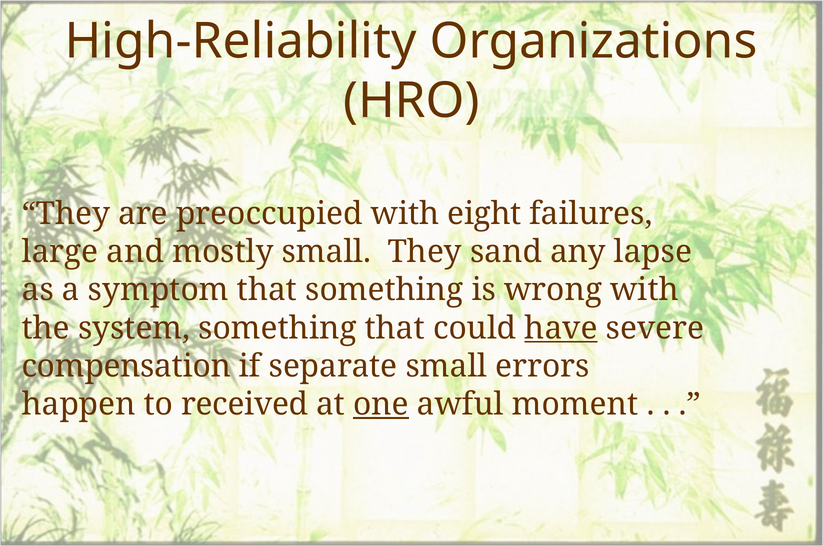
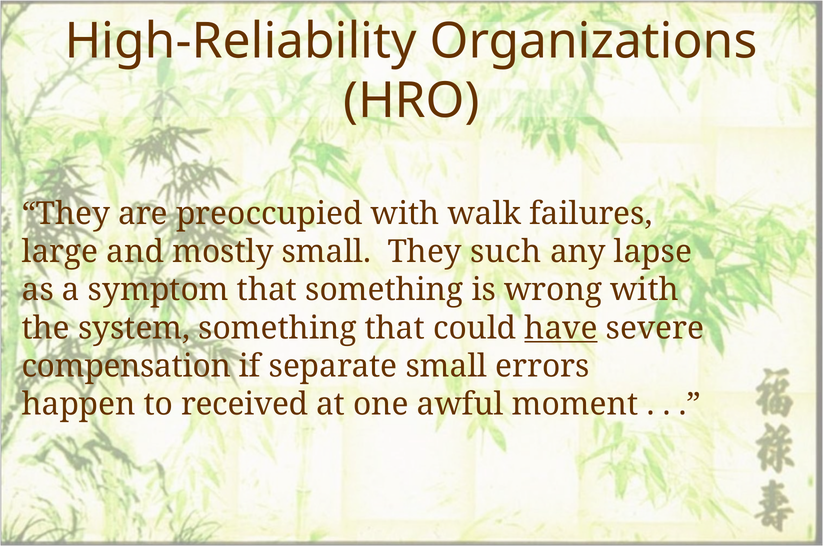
eight: eight -> walk (484, 214)
sand: sand -> such (506, 252)
one underline: present -> none (381, 404)
